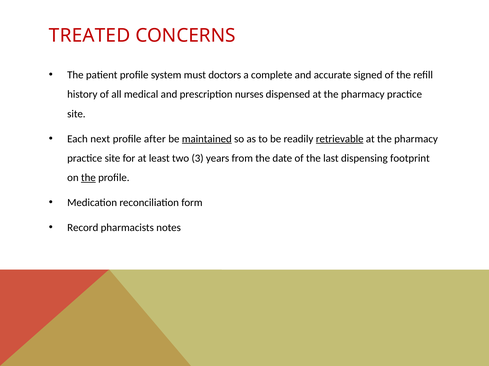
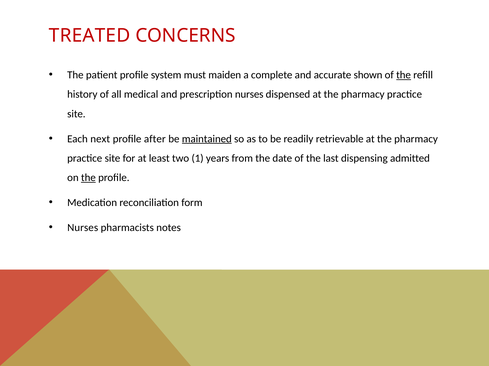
doctors: doctors -> maiden (225, 75)
signed: signed -> shown (368, 75)
the underline: none -> present (404, 75)
retrievable underline: present -> none (340, 139)
3: 3 -> 1 (198, 159)
footprint: footprint -> admitted (410, 159)
Record: Record -> Nurses (83, 228)
